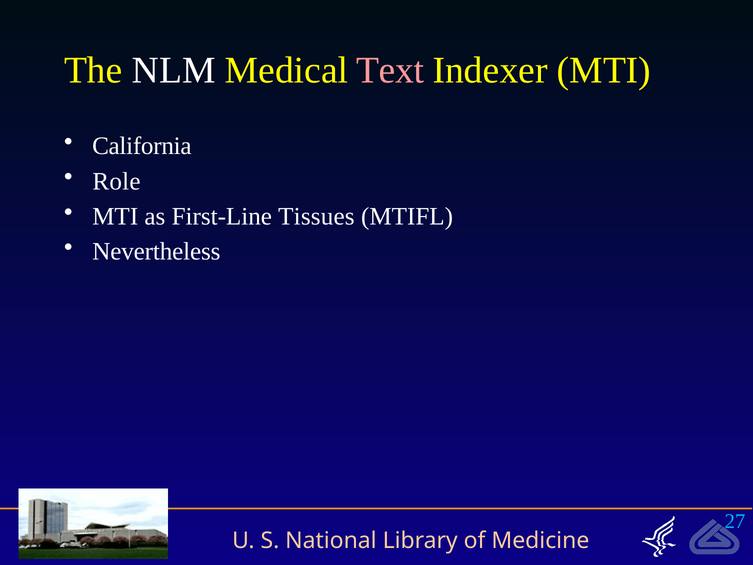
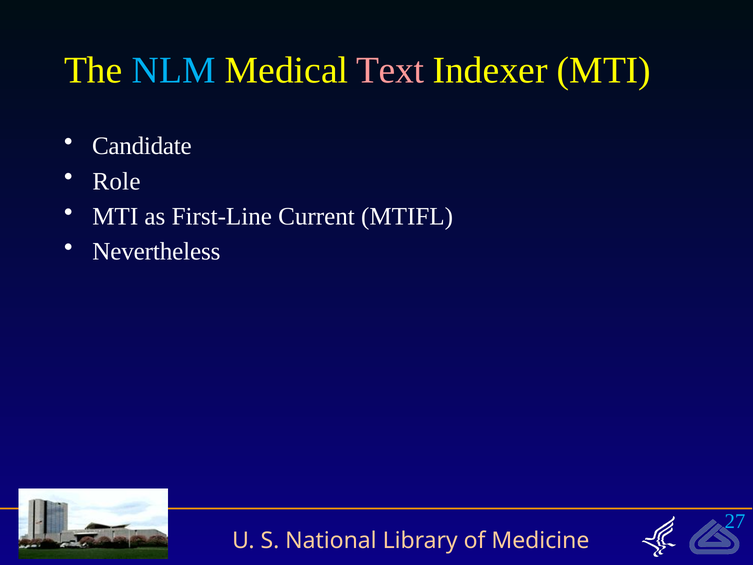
NLM colour: white -> light blue (174, 70)
California: California -> Candidate (142, 146)
Tissues: Tissues -> Current (317, 216)
